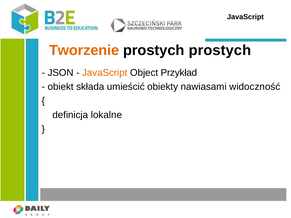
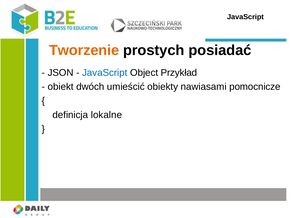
prostych prostych: prostych -> posiadać (220, 50)
JavaScript colour: orange -> blue (105, 73)
składa: składa -> dwóch (90, 87)
widoczność: widoczność -> pomocnicze (255, 87)
